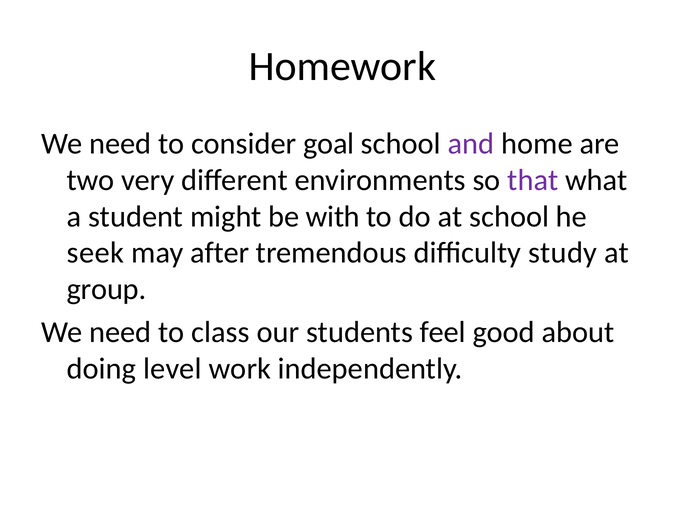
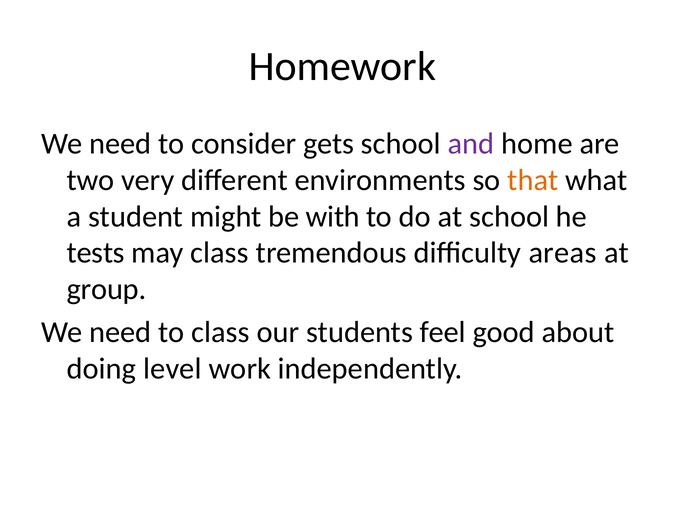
goal: goal -> gets (329, 144)
that colour: purple -> orange (533, 180)
seek: seek -> tests (96, 253)
may after: after -> class (220, 253)
study: study -> areas (563, 253)
